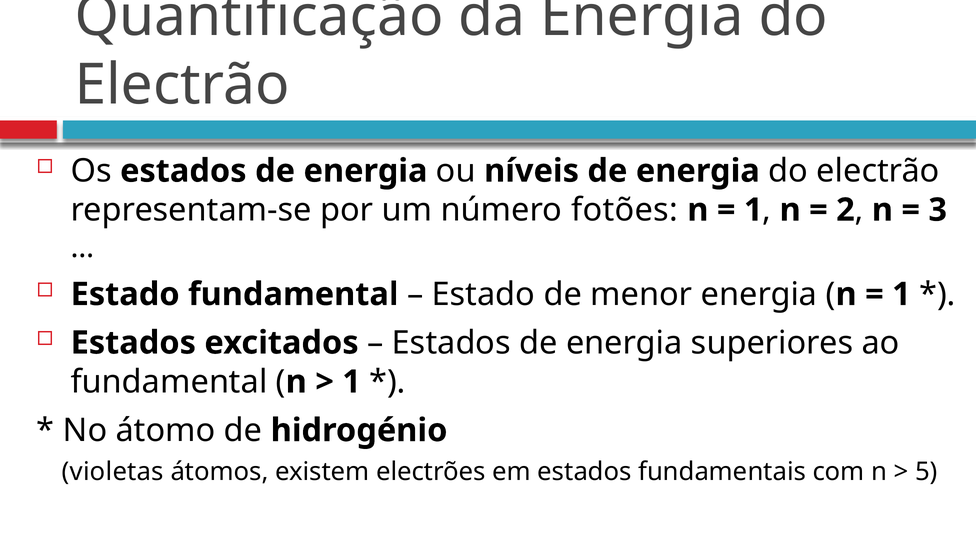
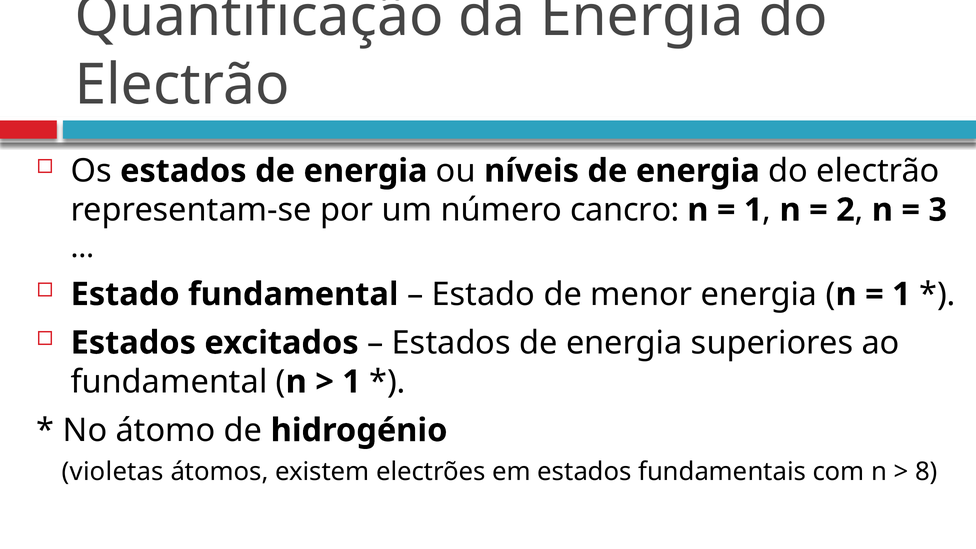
fotões: fotões -> cancro (625, 210)
5: 5 -> 8 (926, 472)
